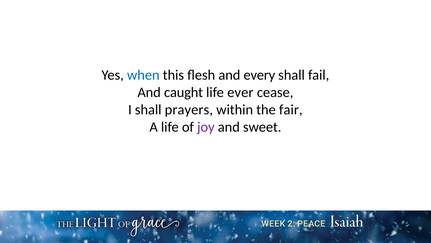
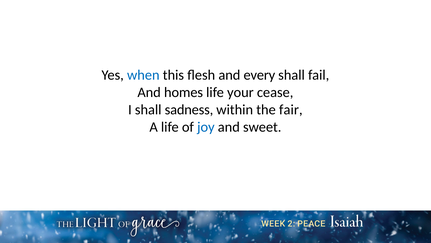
caught: caught -> homes (184, 92)
ever: ever -> your (240, 92)
prayers: prayers -> sadness (189, 109)
joy colour: purple -> blue (206, 127)
